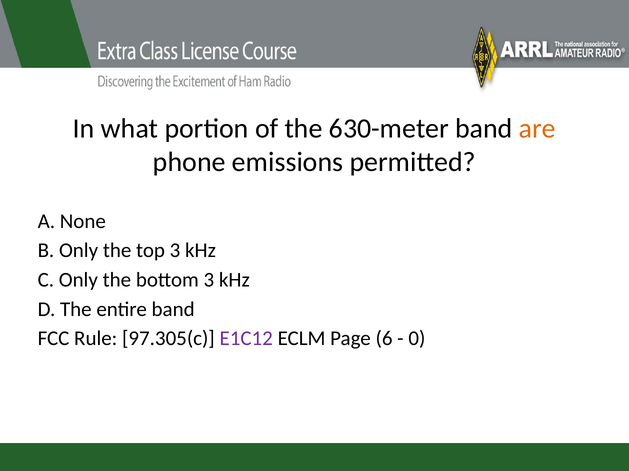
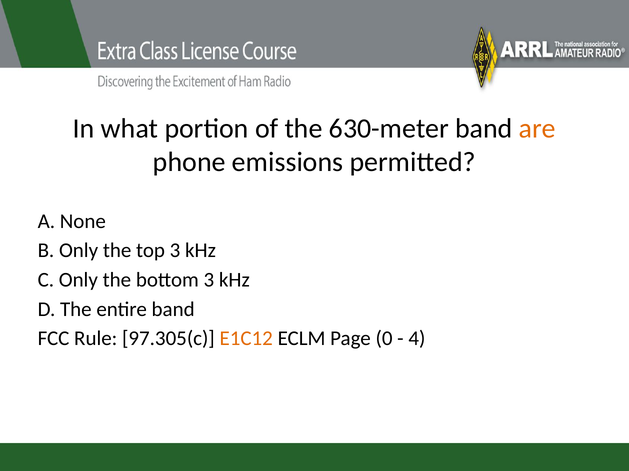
E1C12 colour: purple -> orange (246, 339)
6: 6 -> 0 (384, 339)
0: 0 -> 4 (417, 339)
